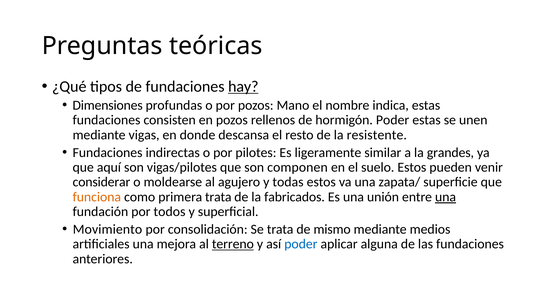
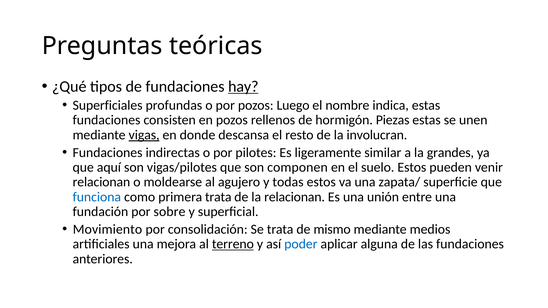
Dimensiones: Dimensiones -> Superficiales (108, 105)
Mano: Mano -> Luego (293, 105)
hormigón Poder: Poder -> Piezas (393, 120)
vigas underline: none -> present (144, 135)
resistente: resistente -> involucran (377, 135)
considerar: considerar -> relacionan (101, 182)
funciona colour: orange -> blue (97, 197)
la fabricados: fabricados -> relacionan (295, 197)
una underline: present -> none (446, 197)
todos: todos -> sobre (169, 212)
